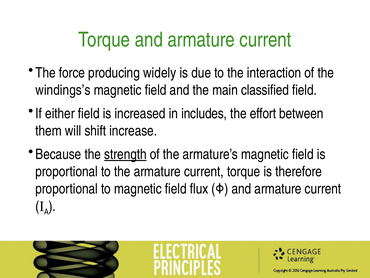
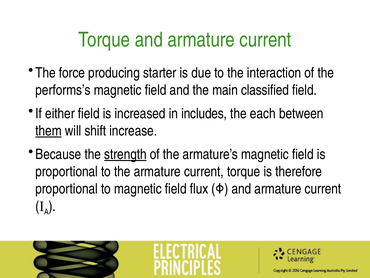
widely: widely -> starter (160, 73)
windings’s: windings’s -> performs’s (63, 90)
effort: effort -> each (263, 113)
them underline: none -> present (49, 131)
